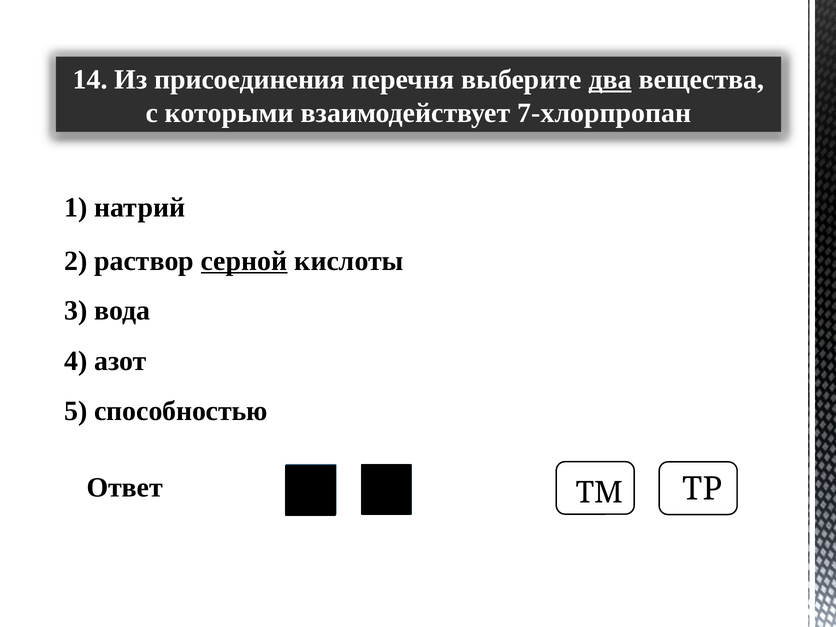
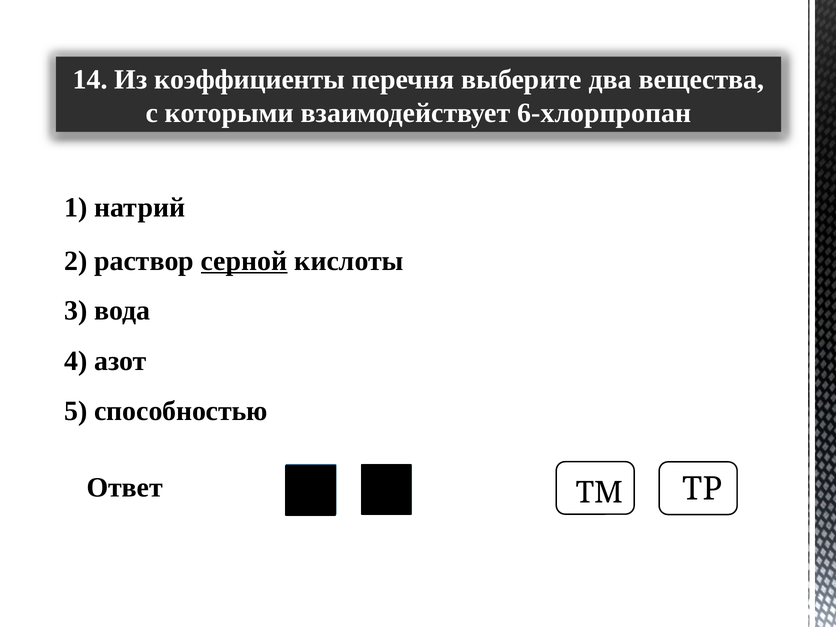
присоединения: присоединения -> коэффициенты (250, 80)
два underline: present -> none (610, 80)
7-хлорпропан: 7-хлорпропан -> 6-хлорпропан (604, 113)
